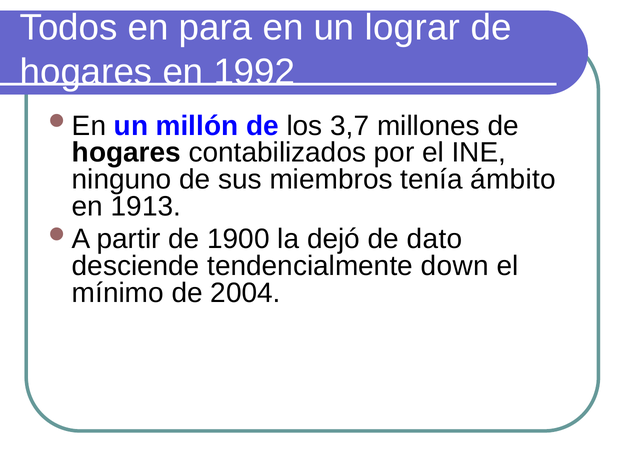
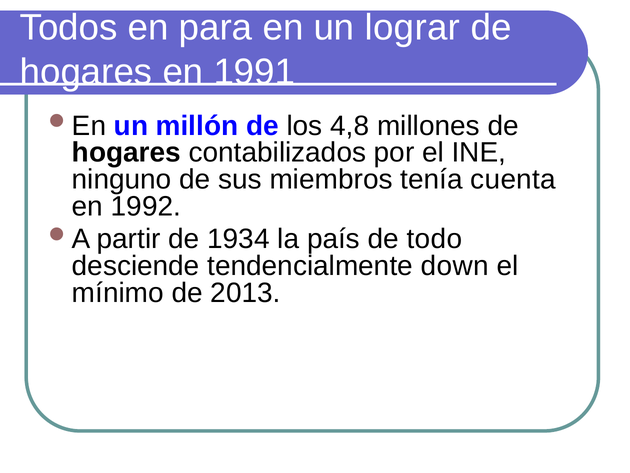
1992: 1992 -> 1991 (254, 72)
3,7: 3,7 -> 4,8 (350, 126)
ámbito: ámbito -> cuenta (513, 179)
1913: 1913 -> 1992 (146, 206)
1900: 1900 -> 1934 (238, 239)
dejó: dejó -> país (333, 239)
dato: dato -> todo (435, 239)
2004: 2004 -> 2013 (245, 293)
